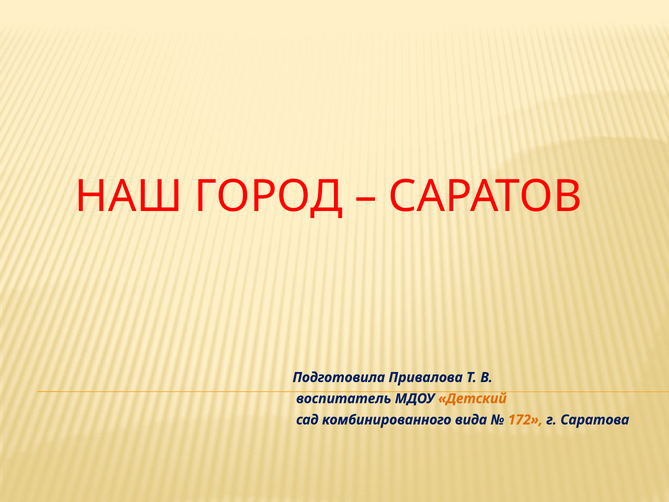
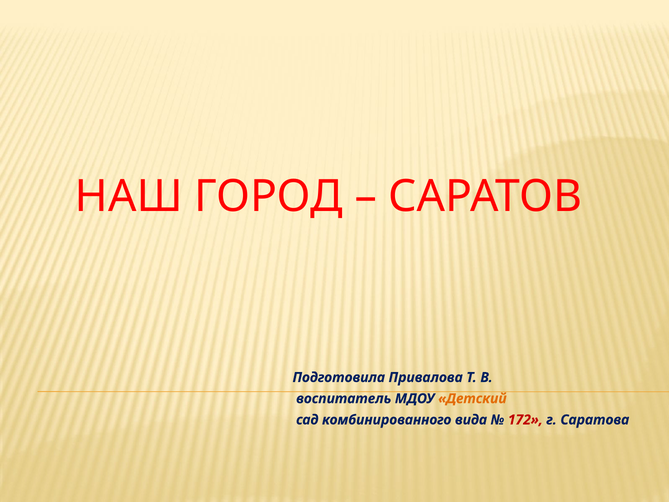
172 colour: orange -> red (525, 420)
